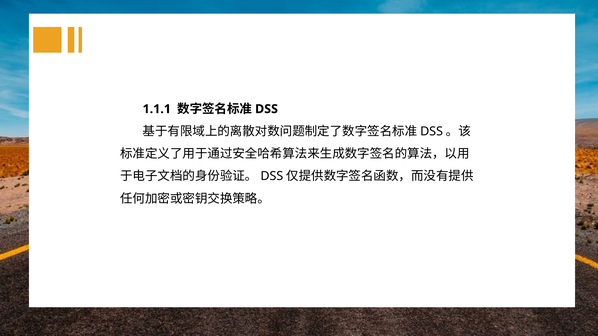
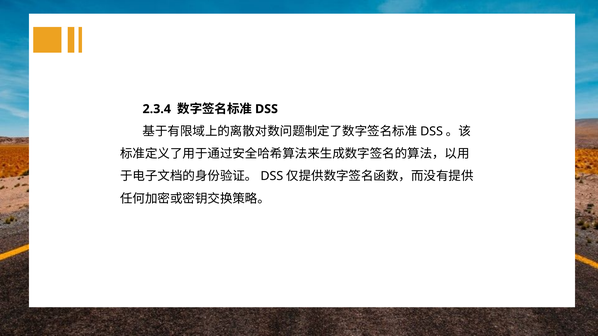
1.1.1: 1.1.1 -> 2.3.4 (157, 109)
